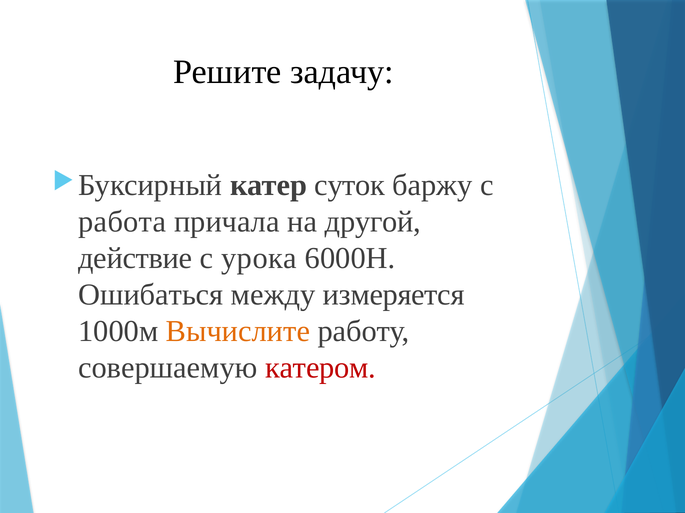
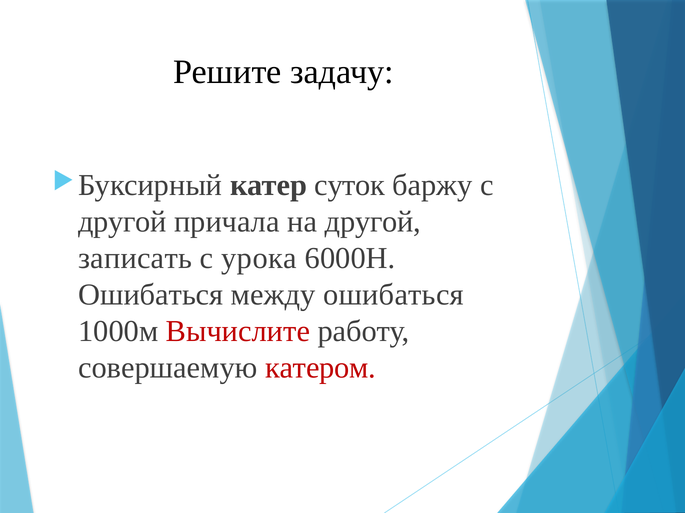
работа: работа -> другой (122, 222)
действие: действие -> записать (135, 259)
между измеряется: измеряется -> ошибаться (393, 295)
Вычислите colour: orange -> red (238, 332)
